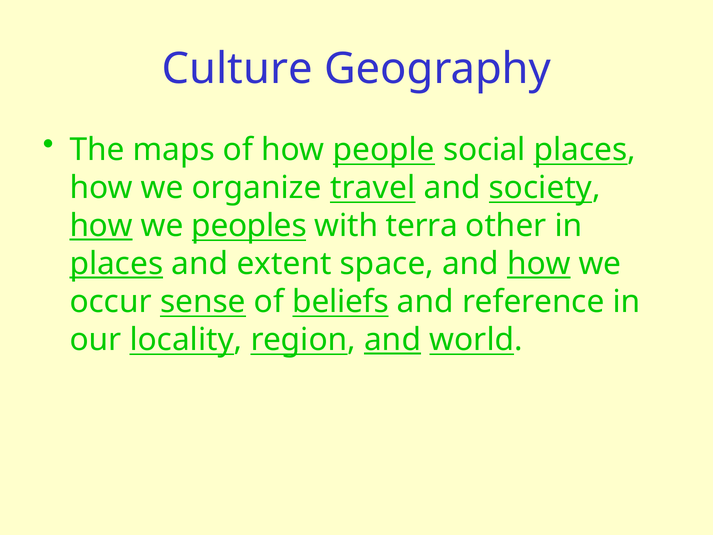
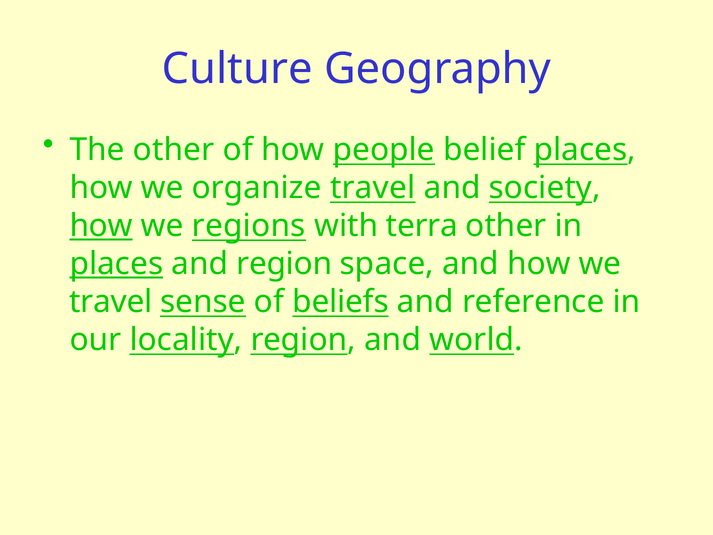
The maps: maps -> other (174, 150)
social: social -> belief (484, 150)
peoples: peoples -> regions (249, 226)
and extent: extent -> region (284, 264)
how underline: present -> none (539, 264)
occur: occur -> travel (111, 302)
and underline: present -> none (393, 340)
